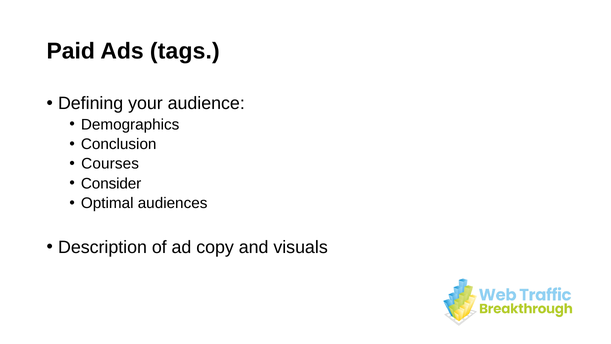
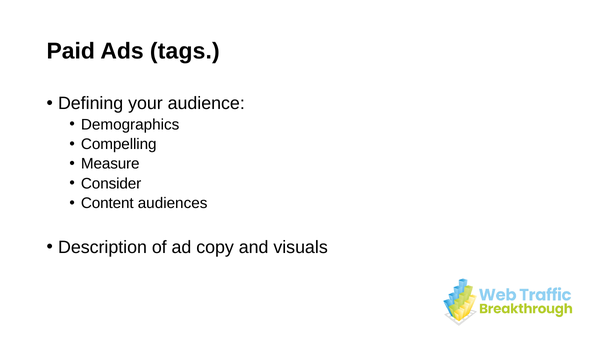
Conclusion: Conclusion -> Compelling (119, 144)
Courses: Courses -> Measure (110, 164)
Optimal: Optimal -> Content (107, 203)
